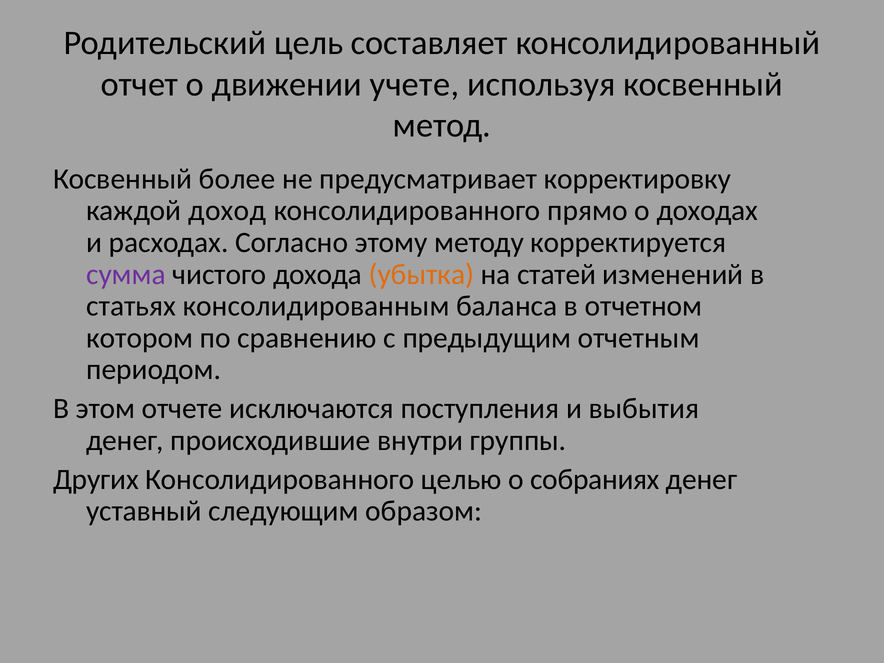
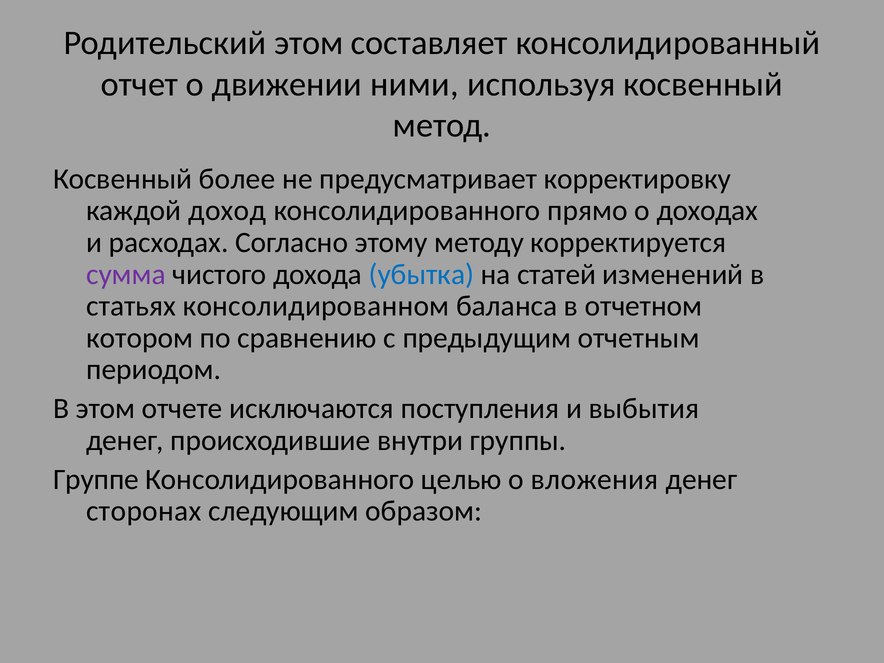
Родительский цель: цель -> этом (309, 43)
учете: учете -> ними (414, 84)
убытка colour: orange -> blue (421, 274)
консолидированным: консолидированным -> консолидированном (316, 306)
Других: Других -> Группе (96, 479)
собраниях: собраниях -> вложения (595, 479)
уставный: уставный -> сторонах (144, 511)
